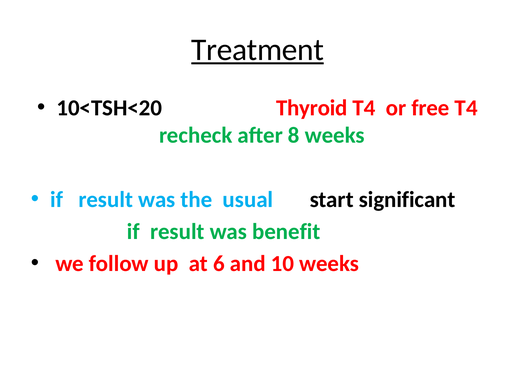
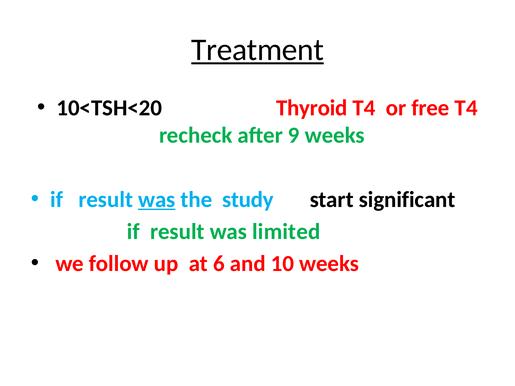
8: 8 -> 9 (294, 136)
was underline: none -> present (157, 200)
usual: usual -> study (248, 200)
benefit: benefit -> limited (286, 232)
